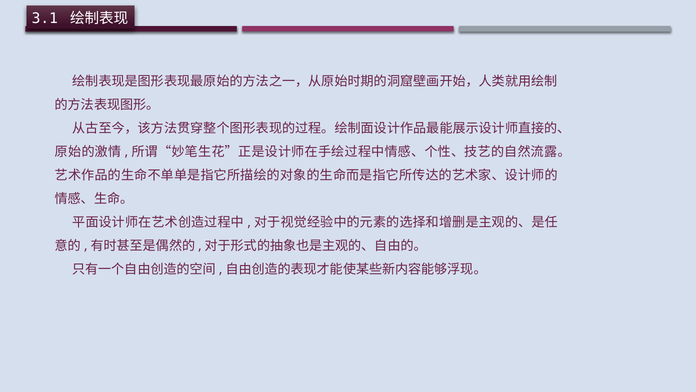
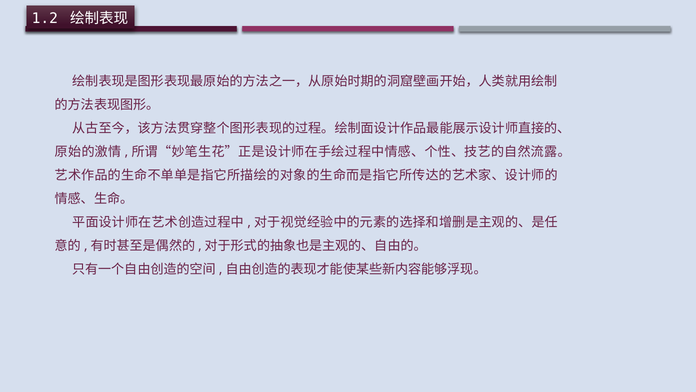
3.1: 3.1 -> 1.2 (45, 18)
